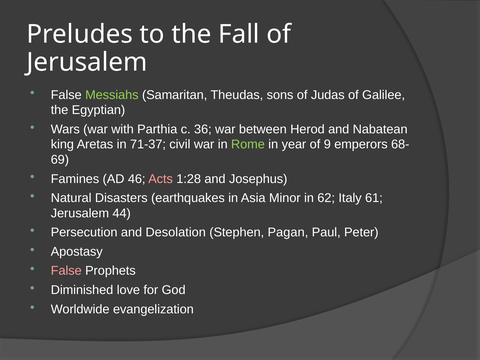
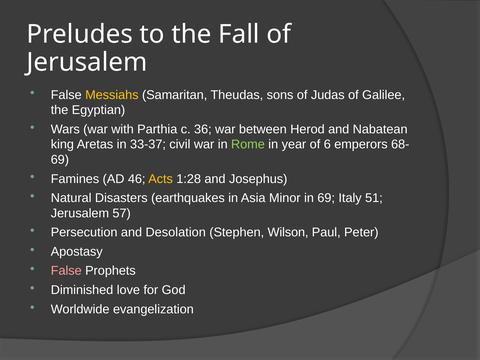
Messiahs colour: light green -> yellow (112, 95)
71-37: 71-37 -> 33-37 (148, 144)
9: 9 -> 6 (327, 144)
Acts colour: pink -> yellow (161, 179)
in 62: 62 -> 69 (326, 198)
61: 61 -> 51 (374, 198)
44: 44 -> 57 (122, 213)
Pagan: Pagan -> Wilson (288, 232)
